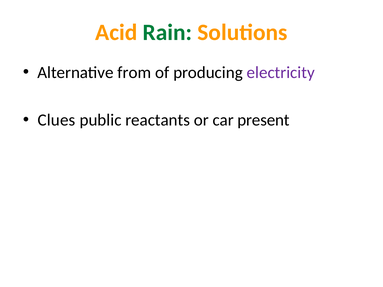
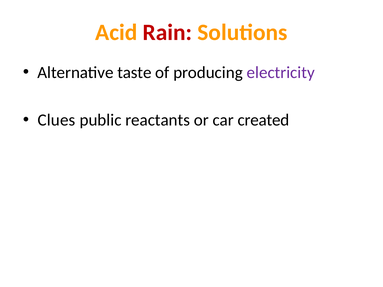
Rain colour: green -> red (167, 32)
from: from -> taste (134, 72)
present: present -> created (263, 120)
